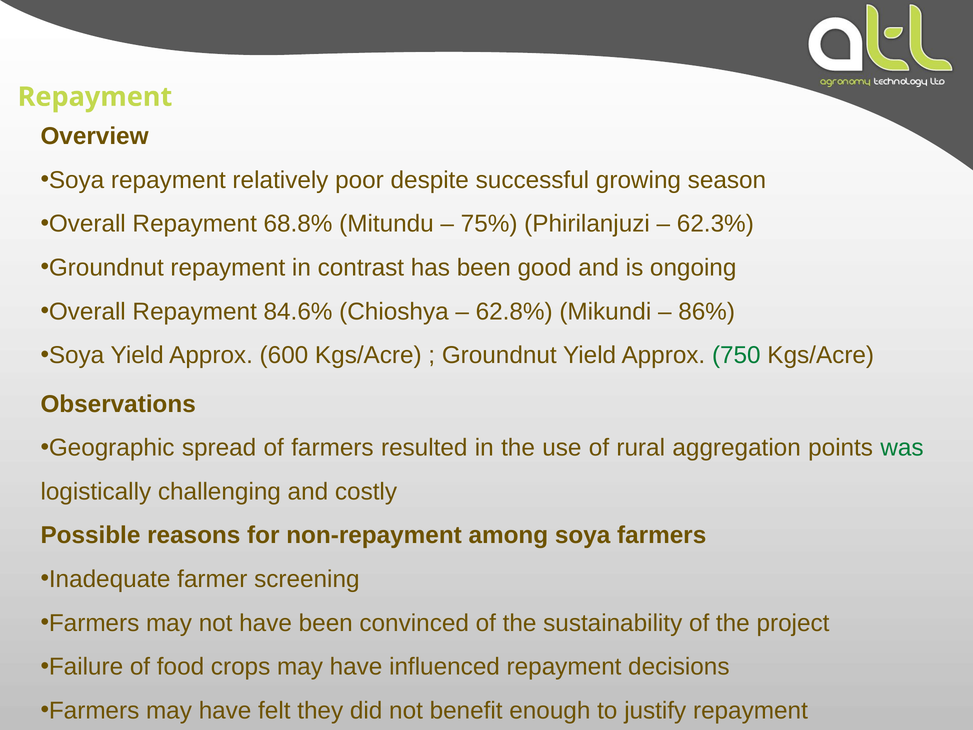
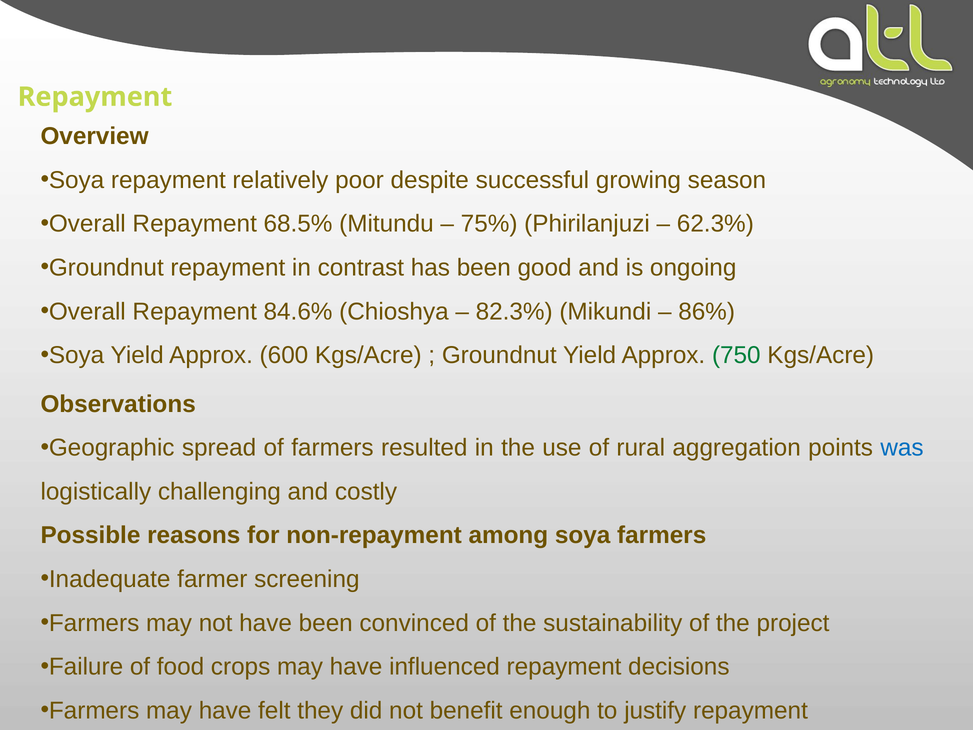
68.8%: 68.8% -> 68.5% (298, 224)
62.8%: 62.8% -> 82.3% (514, 311)
was colour: green -> blue (902, 448)
